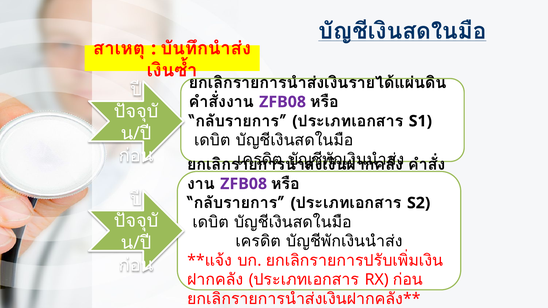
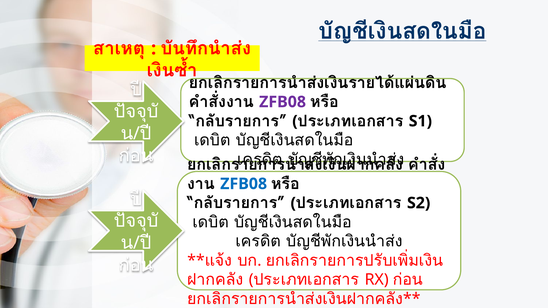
ZFB08 colour: purple -> blue (244, 184)
